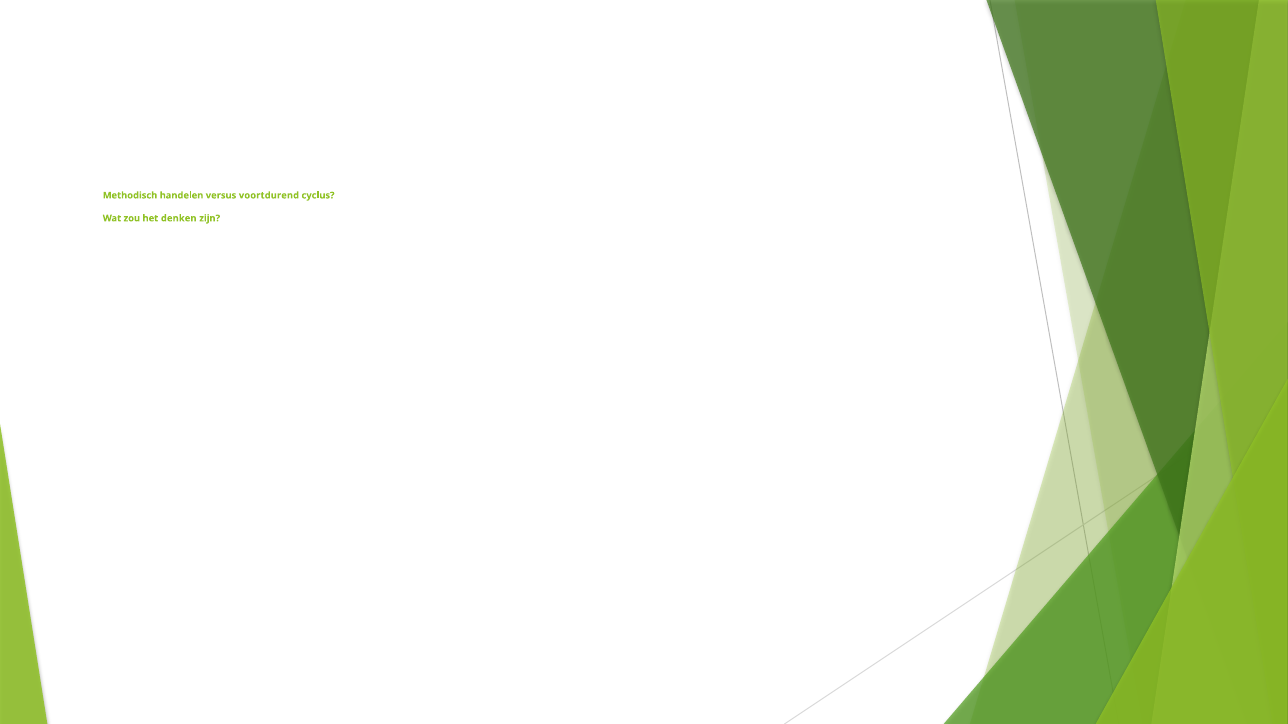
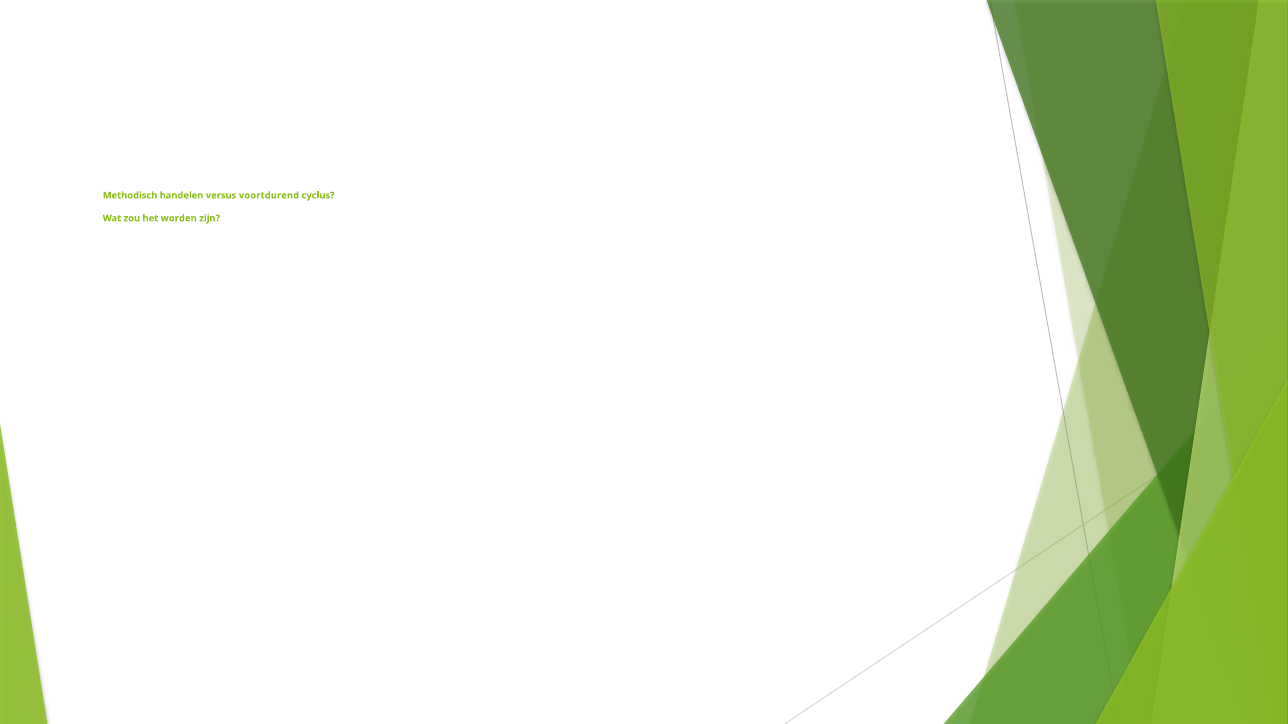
denken: denken -> worden (179, 218)
